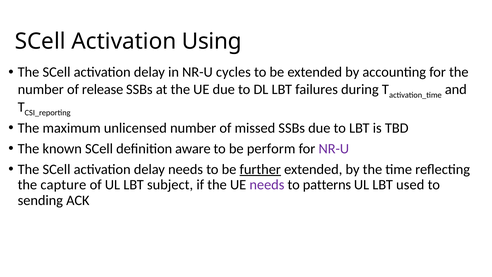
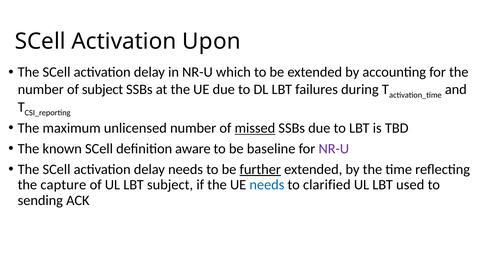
Using: Using -> Upon (212, 41)
cycles: cycles -> which (233, 72)
of release: release -> subject (103, 89)
missed underline: none -> present (255, 128)
perform: perform -> baseline (271, 149)
needs colour: purple -> blue (267, 185)
patterns: patterns -> clarified (327, 185)
